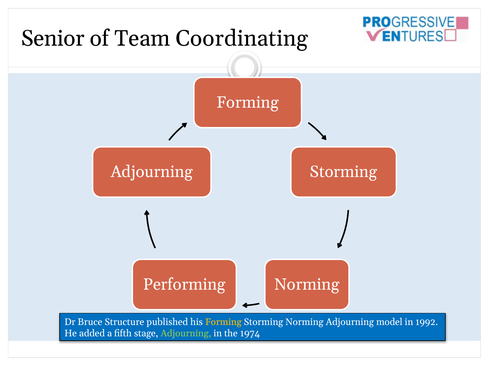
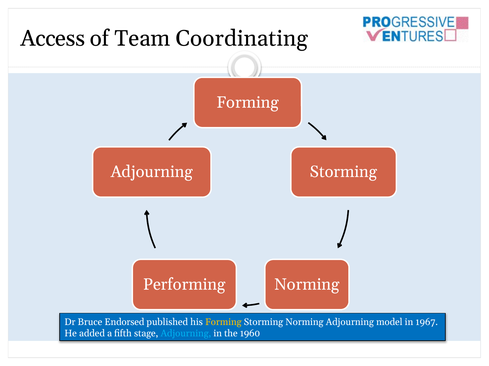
Senior: Senior -> Access (53, 38)
Structure: Structure -> Endorsed (124, 323)
1992: 1992 -> 1967 (427, 323)
Adjourning colour: light green -> light blue (186, 334)
1974: 1974 -> 1960 (250, 334)
